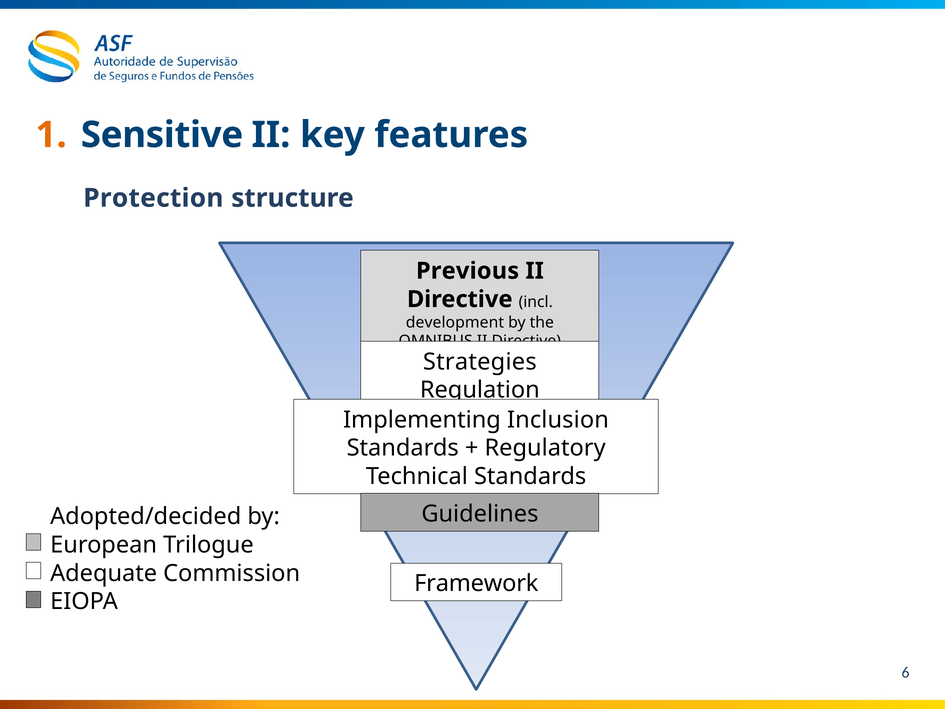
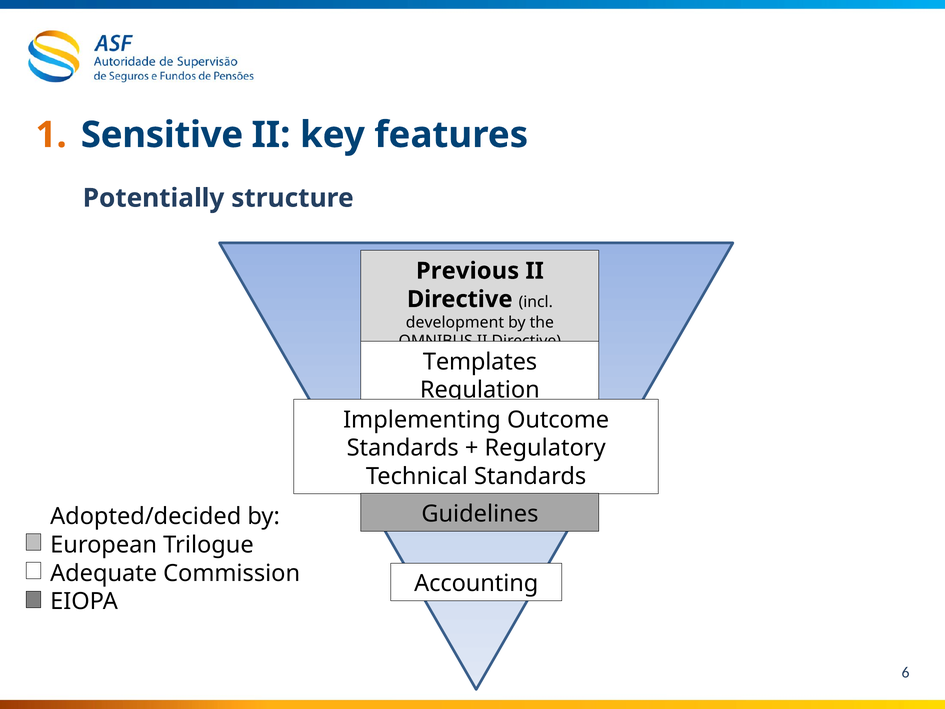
Protection: Protection -> Potentially (154, 198)
Strategies: Strategies -> Templates (480, 362)
Inclusion: Inclusion -> Outcome (558, 420)
Framework: Framework -> Accounting (476, 583)
